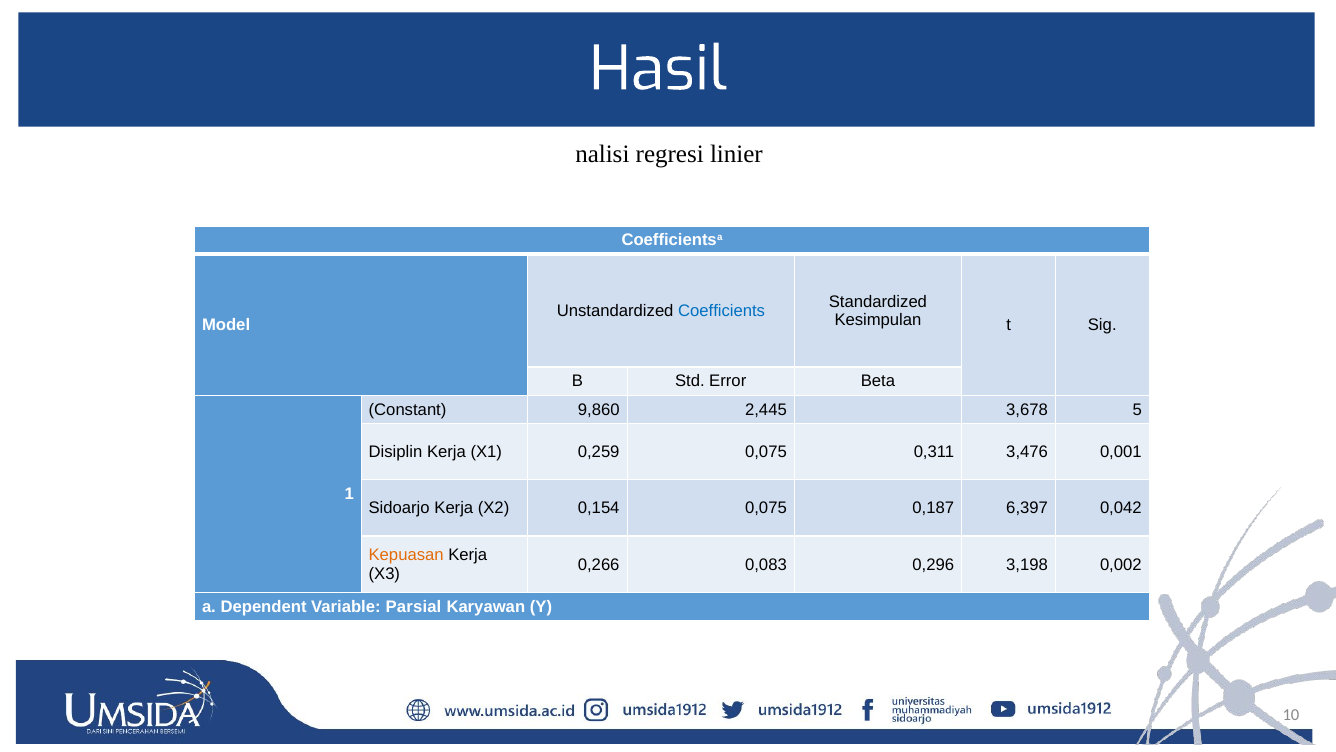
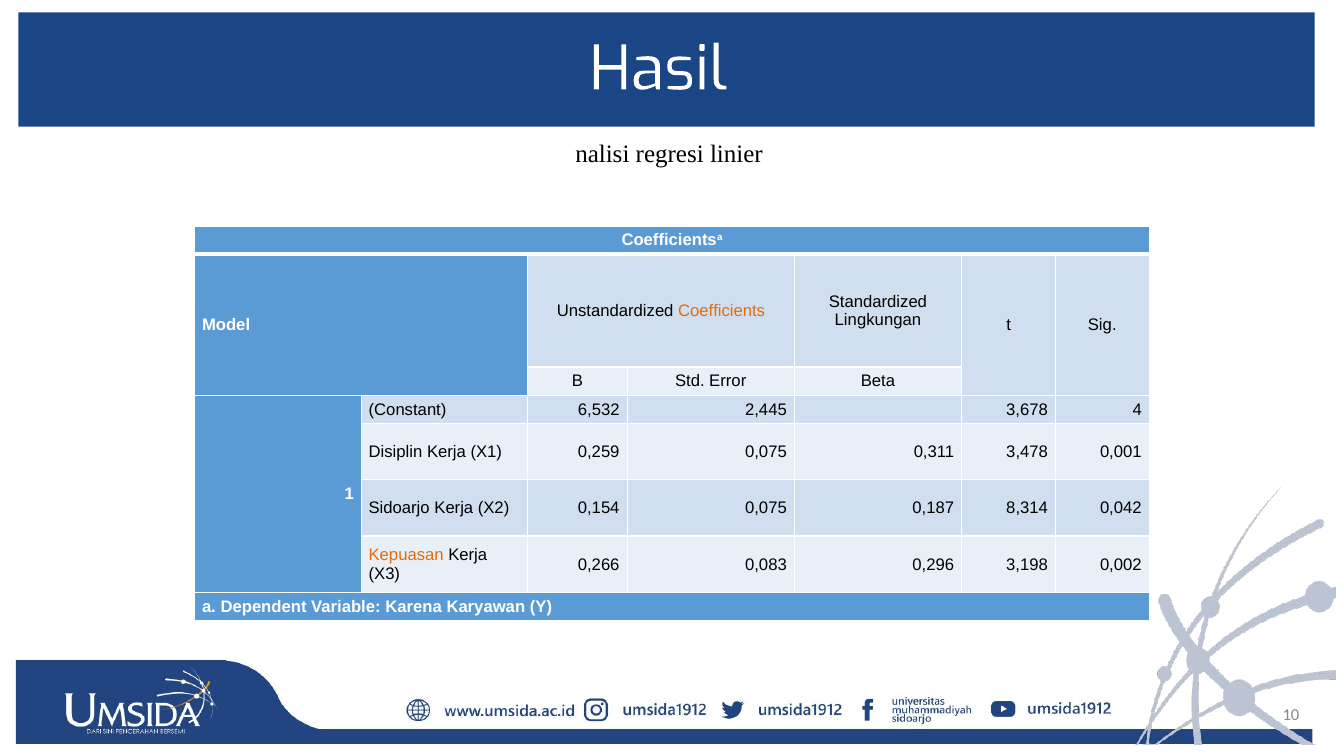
Coefficients colour: blue -> orange (722, 311)
Kesimpulan: Kesimpulan -> Lingkungan (878, 320)
9,860: 9,860 -> 6,532 (599, 409)
5: 5 -> 4 (1137, 409)
3,476: 3,476 -> 3,478 (1027, 452)
6,397: 6,397 -> 8,314 (1027, 508)
Parsial: Parsial -> Karena (414, 606)
